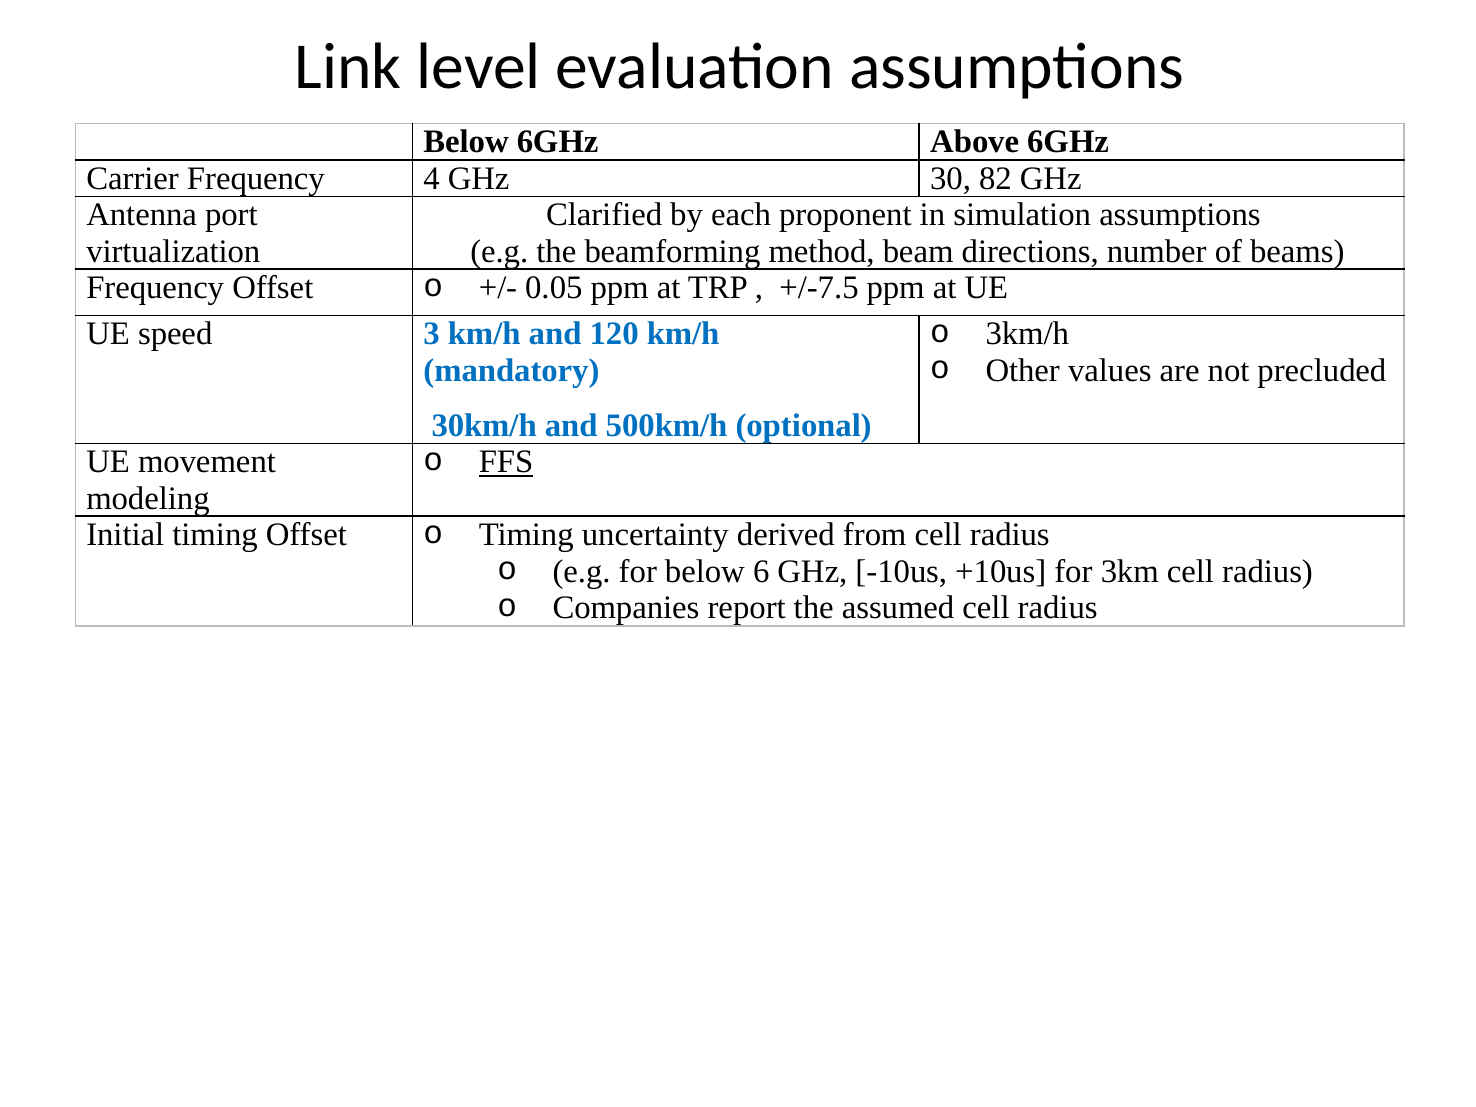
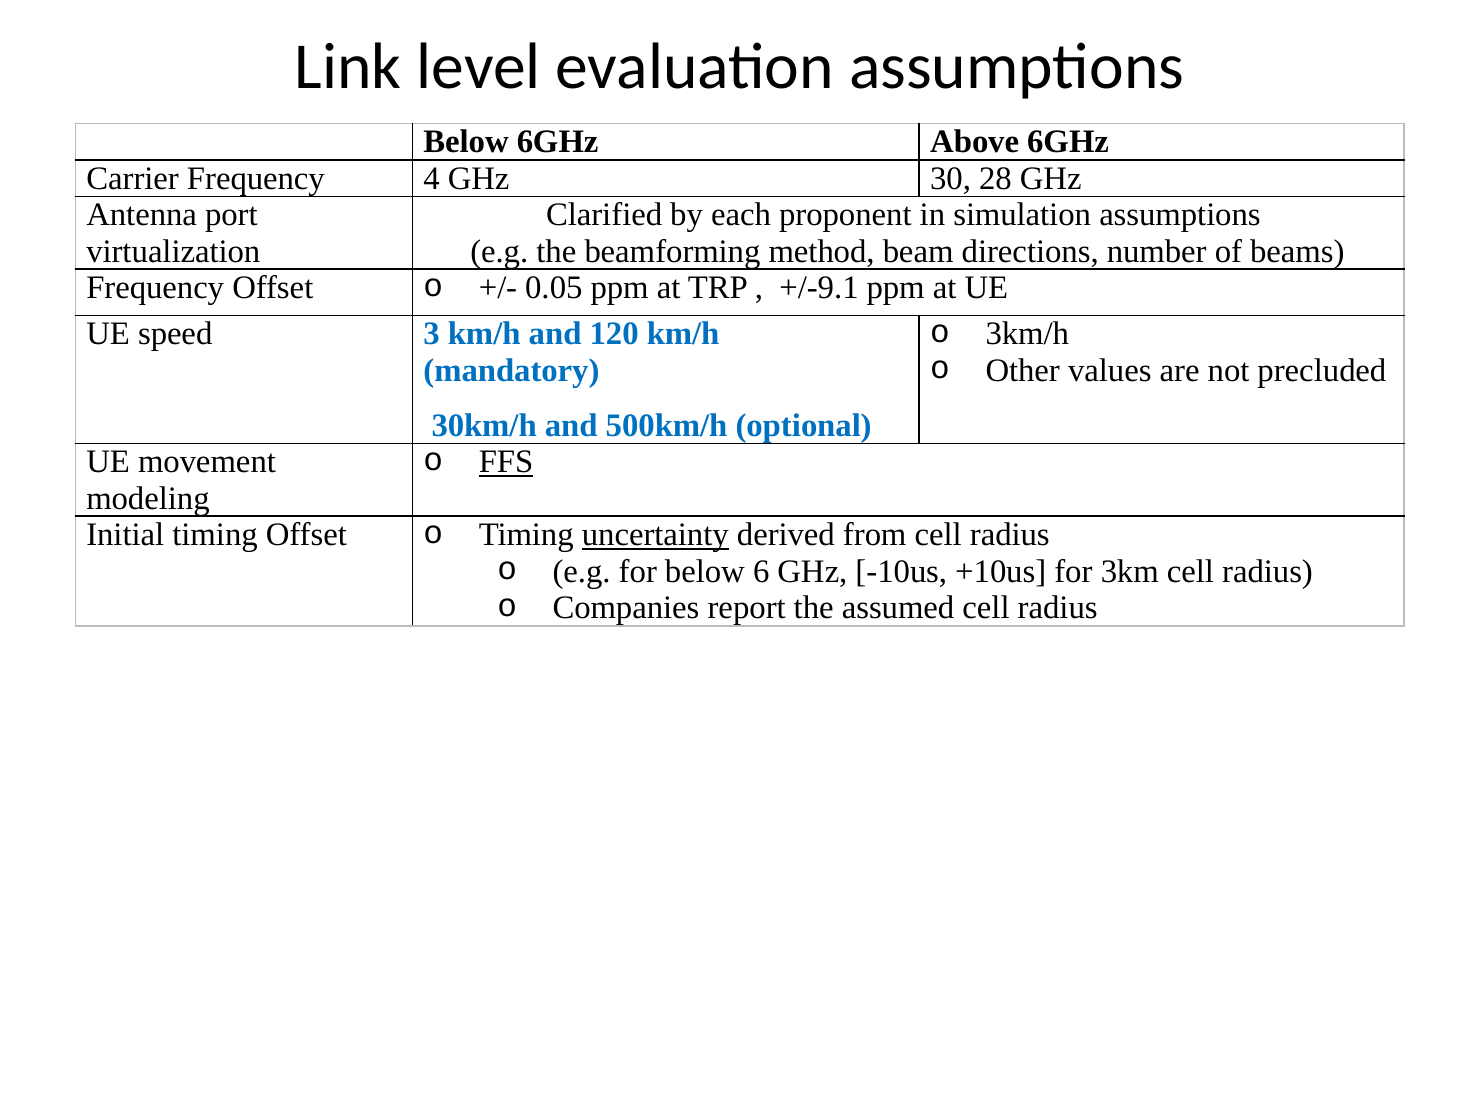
82: 82 -> 28 (995, 178)
+/-7.5: +/-7.5 -> +/-9.1 (819, 288)
uncertainty underline: none -> present (655, 535)
